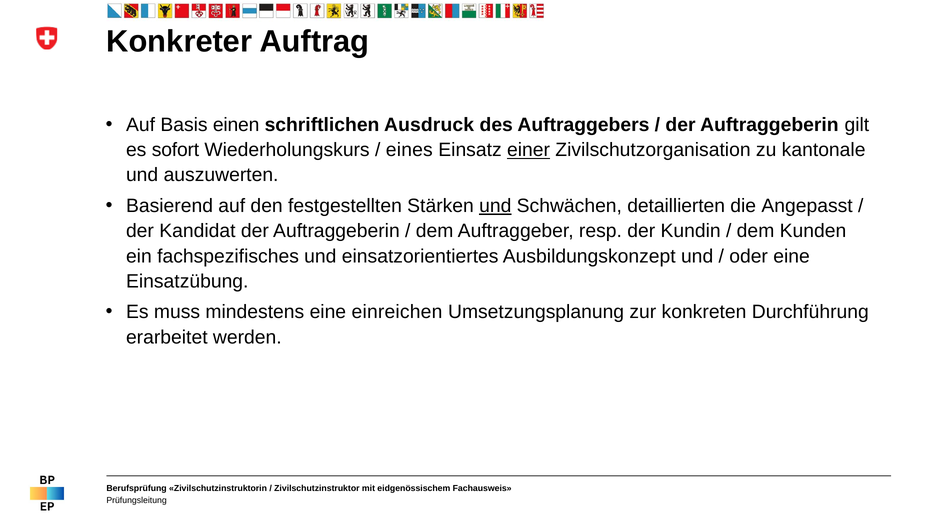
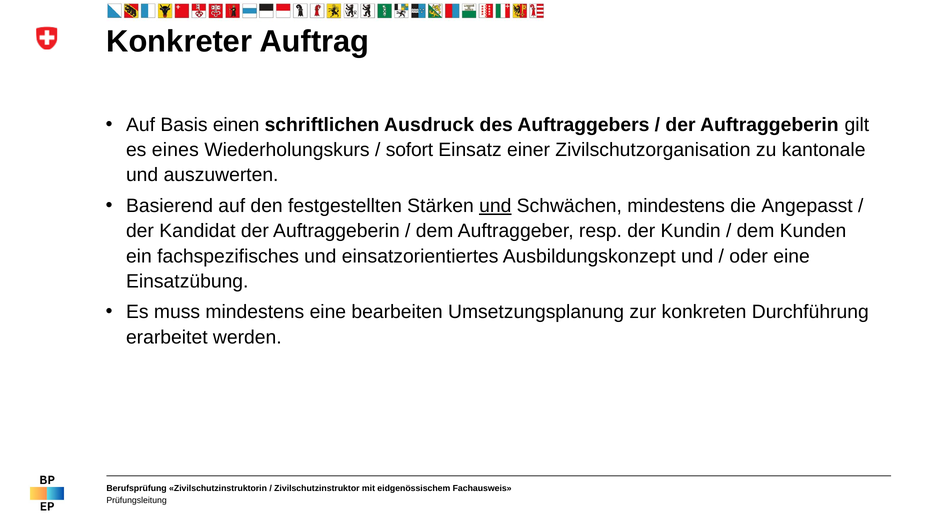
sofort: sofort -> eines (175, 150)
eines: eines -> sofort (409, 150)
einer underline: present -> none (529, 150)
Schwächen detaillierten: detaillierten -> mindestens (676, 206)
einreichen: einreichen -> bearbeiten (397, 312)
